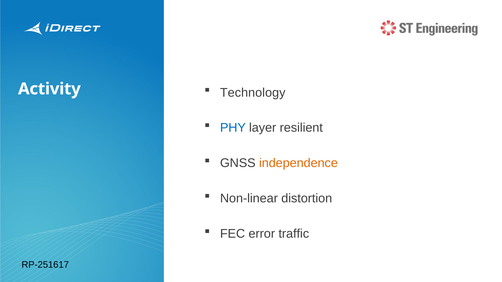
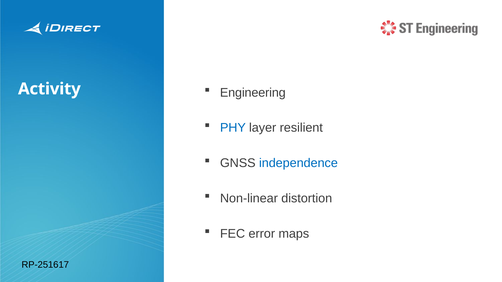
Technology: Technology -> Engineering (253, 93)
independence colour: orange -> blue (298, 163)
traffic: traffic -> maps (294, 234)
